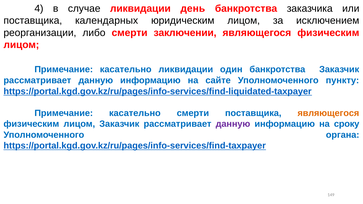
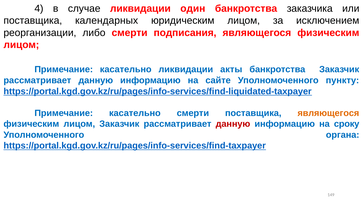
день: день -> один (193, 9)
заключении: заключении -> подписания (185, 33)
один: один -> акты (231, 69)
данную colour: purple -> red (233, 124)
